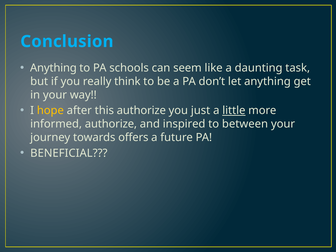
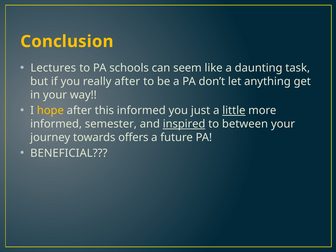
Conclusion colour: light blue -> yellow (67, 41)
Anything: Anything -> Lectures (53, 68)
really think: think -> after (127, 81)
this authorize: authorize -> informed (141, 111)
informed authorize: authorize -> semester (111, 124)
inspired underline: none -> present (184, 124)
